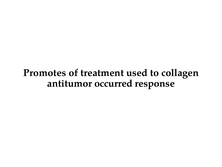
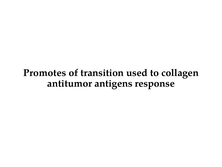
treatment: treatment -> transition (102, 73)
occurred: occurred -> antigens (113, 83)
